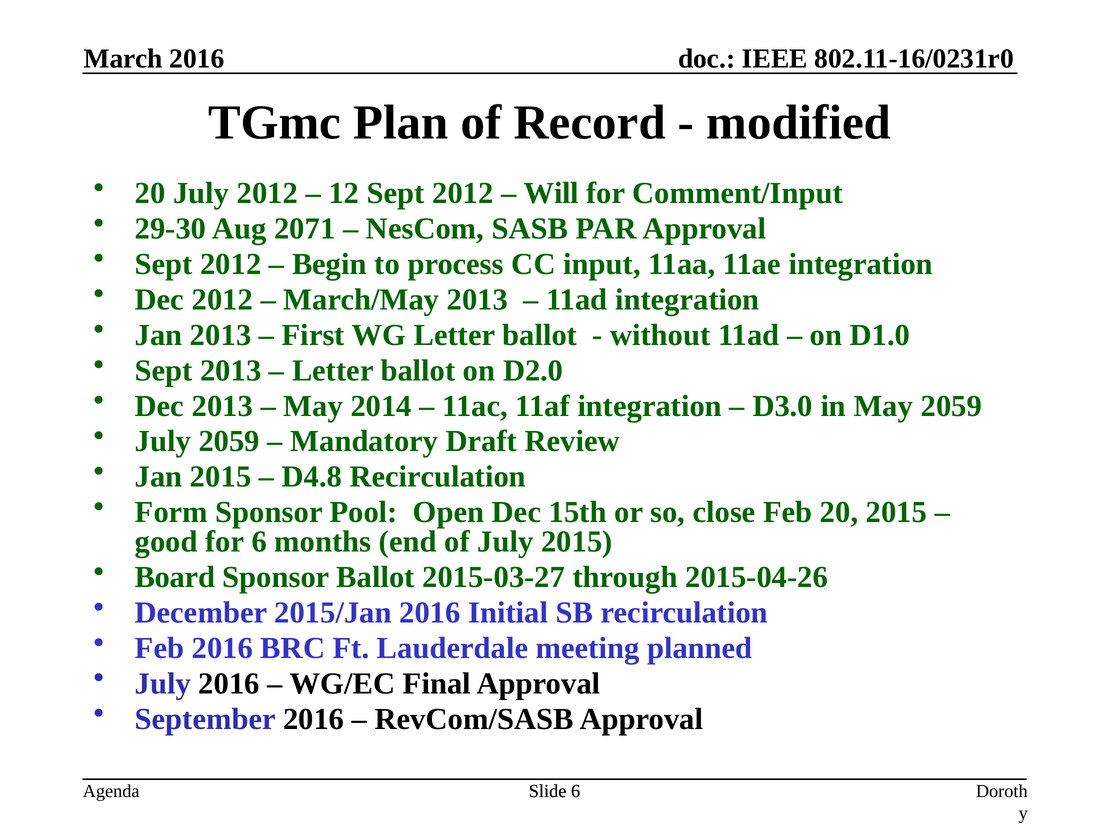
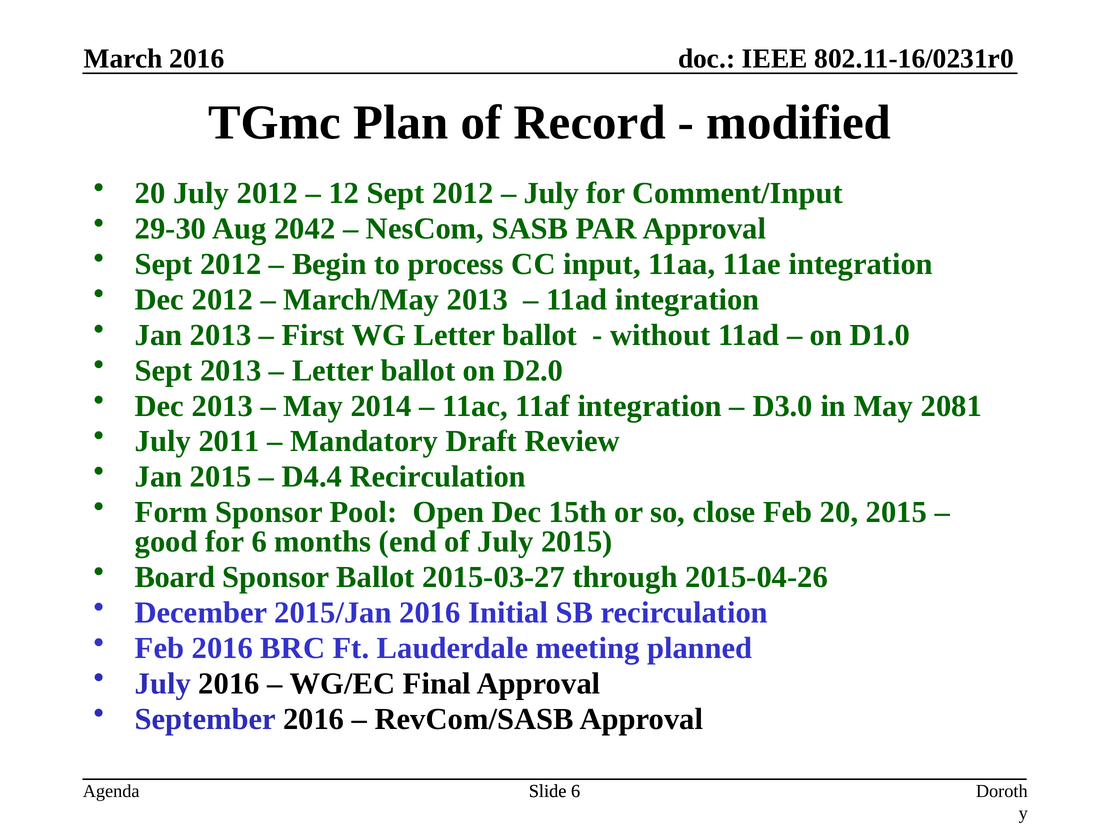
Will: Will -> July (551, 193)
2071: 2071 -> 2042 (305, 229)
May 2059: 2059 -> 2081 (951, 406)
July 2059: 2059 -> 2011 (229, 441)
D4.8: D4.8 -> D4.4 (312, 477)
